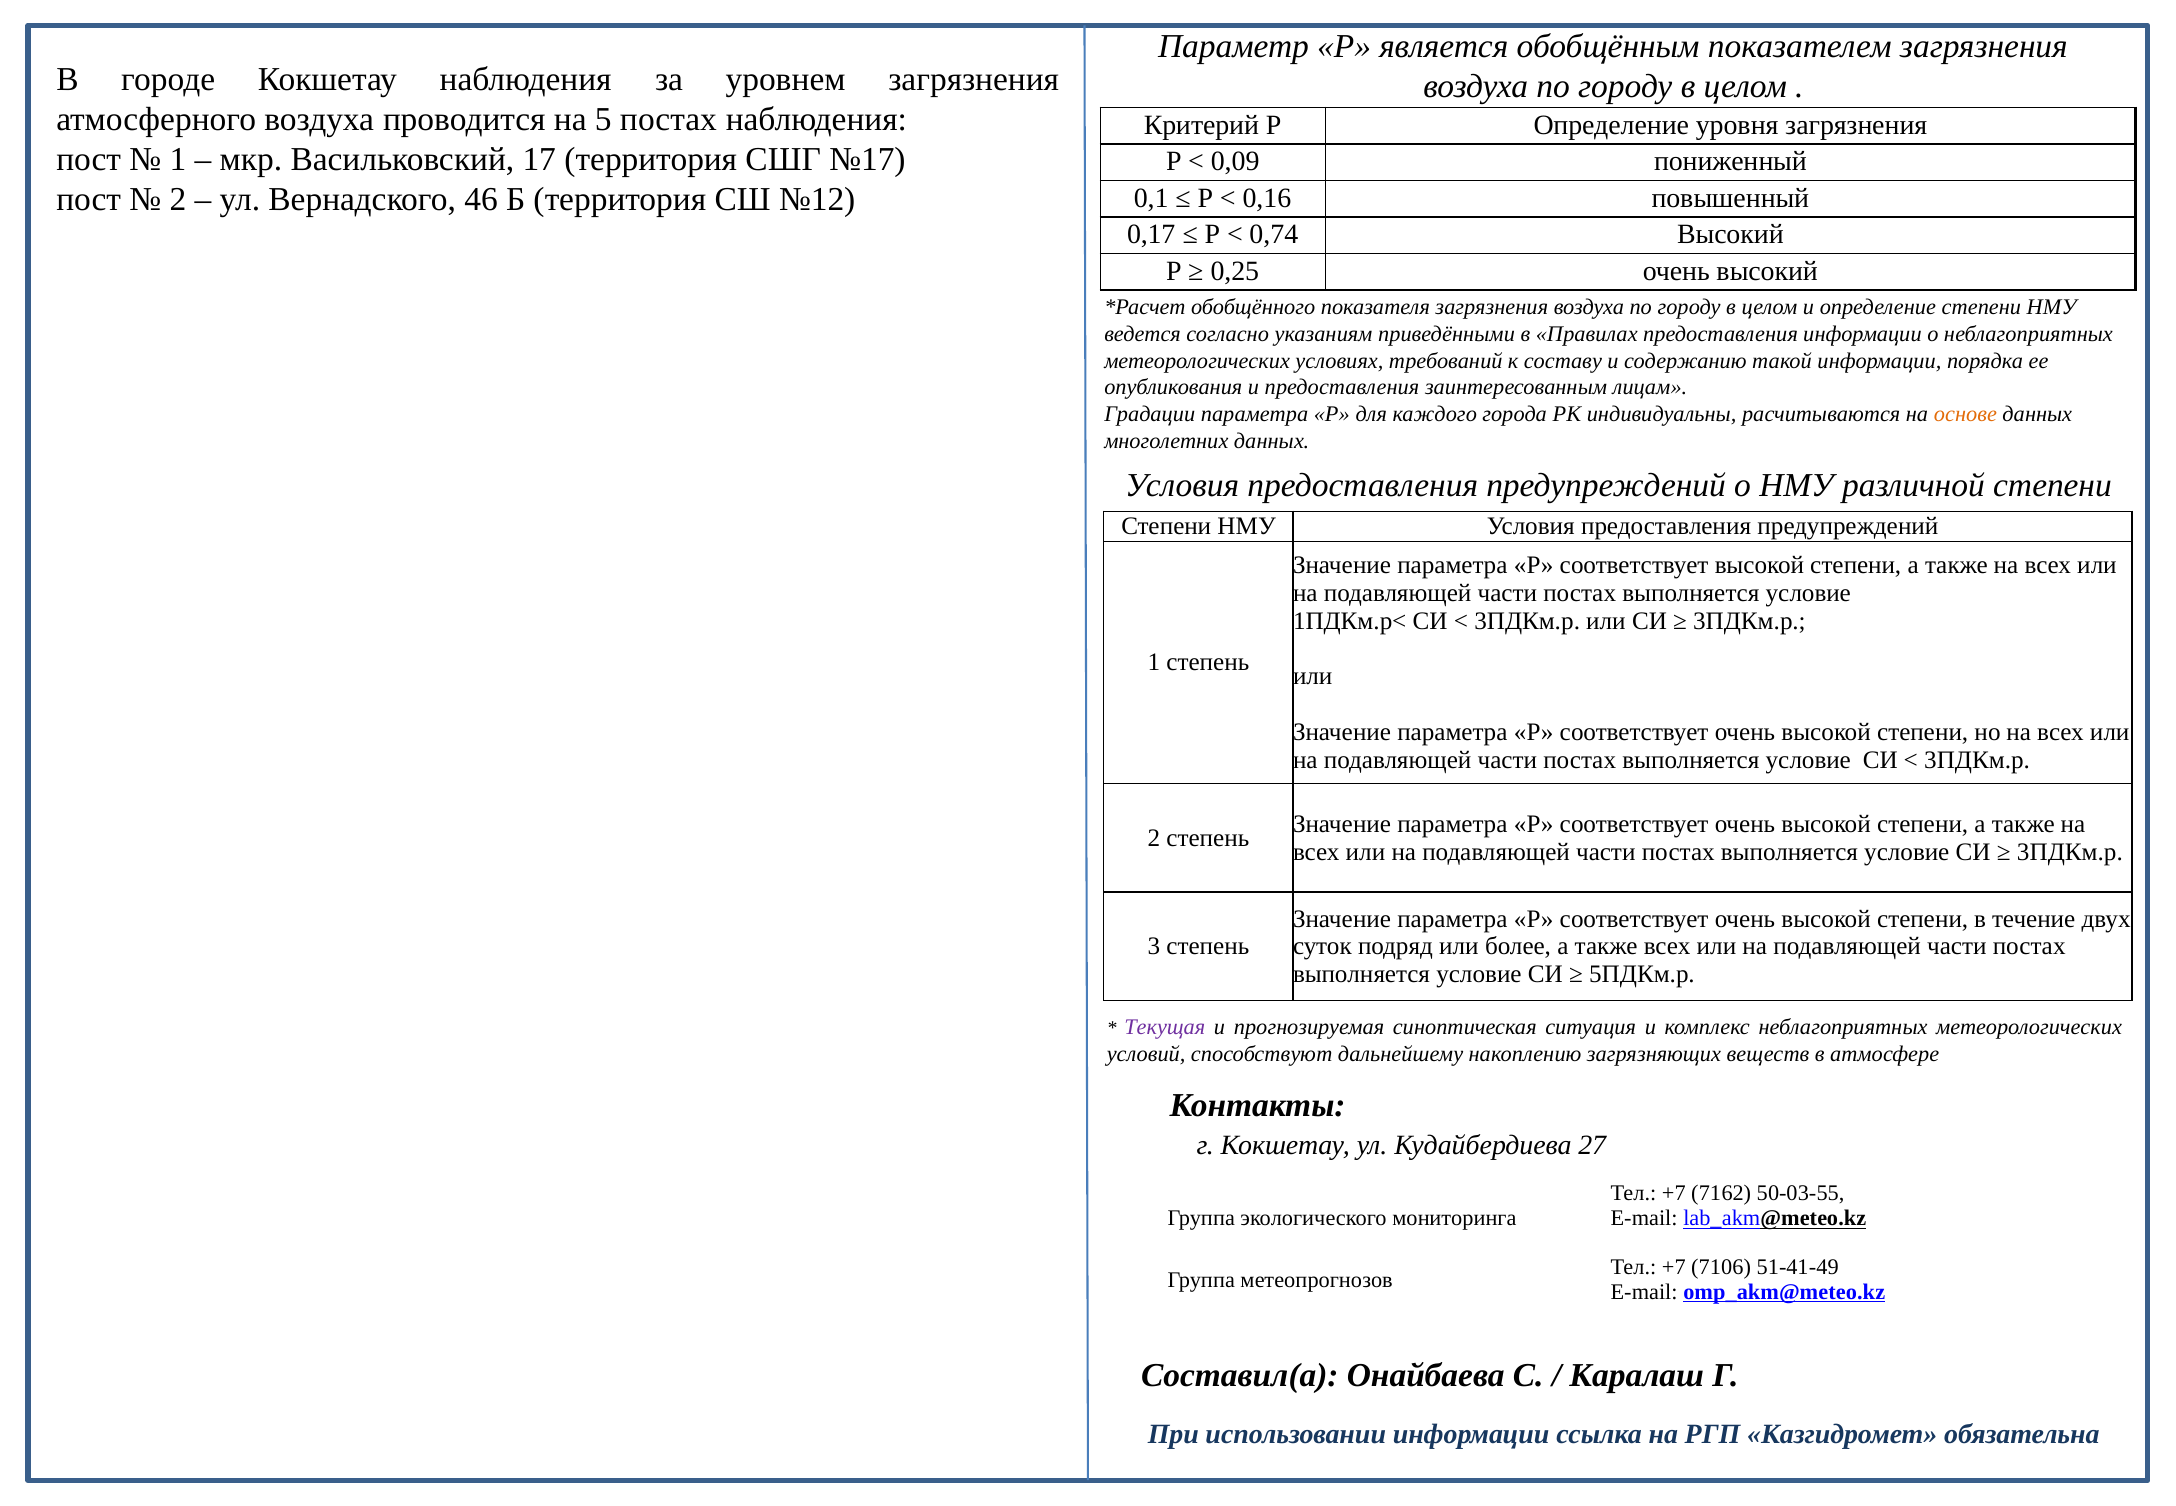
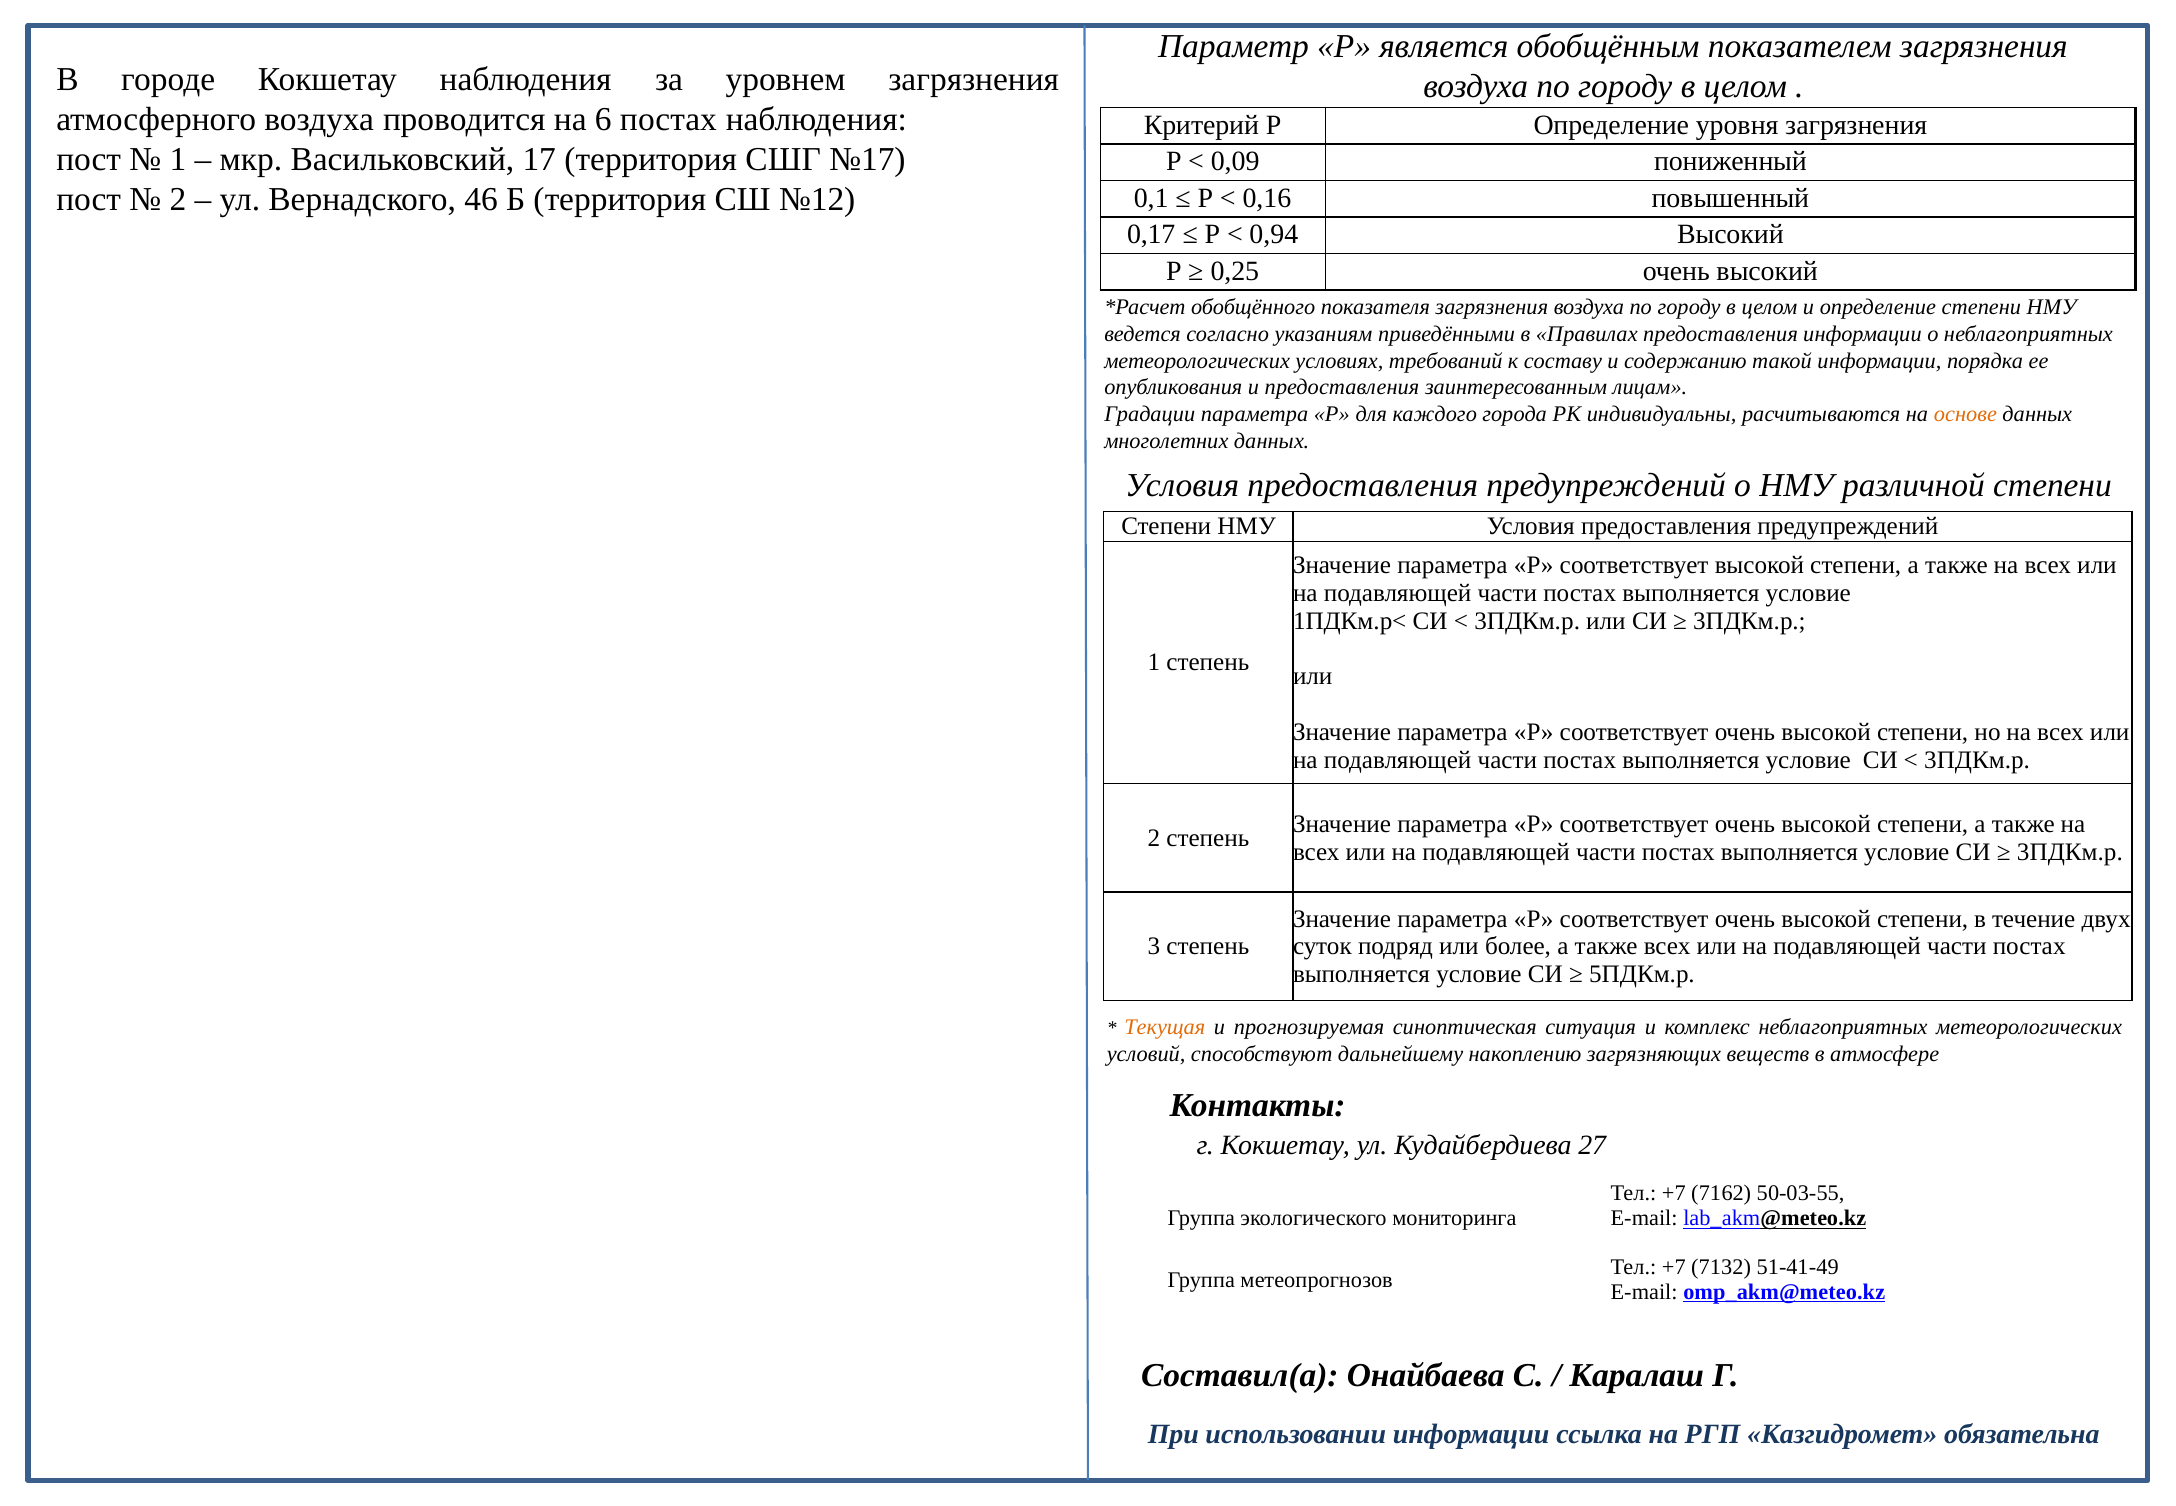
5: 5 -> 6 (603, 119)
0,74: 0,74 -> 0,94 (1274, 235)
Текущая colour: purple -> orange (1165, 1028)
7106: 7106 -> 7132 (1721, 1268)
